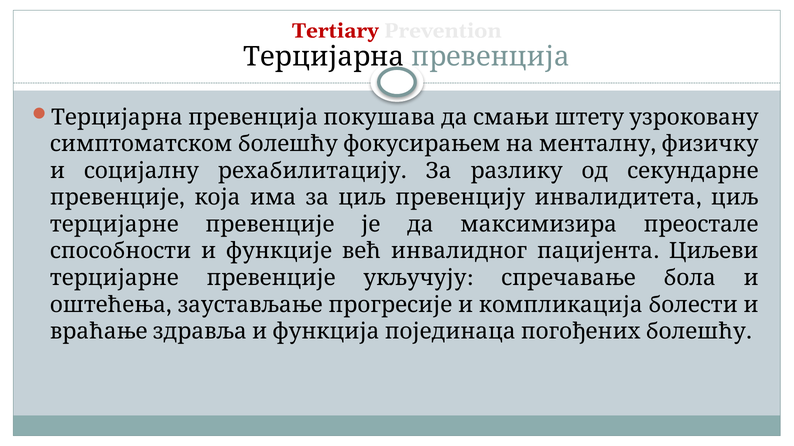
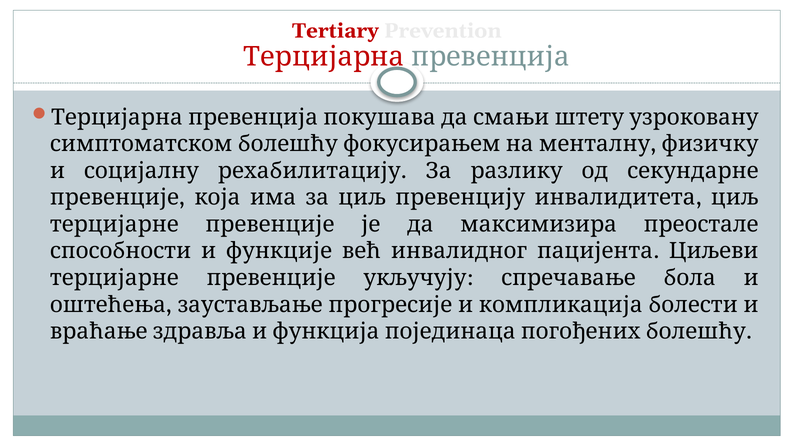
Терцијарна colour: black -> red (324, 57)
